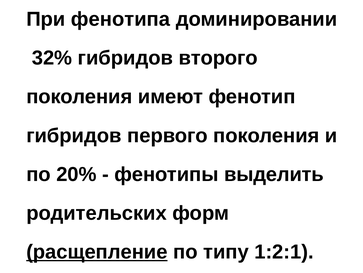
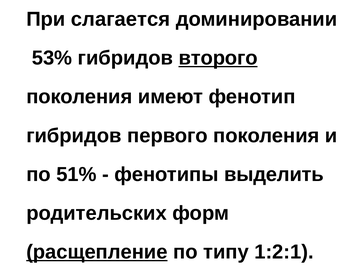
фенотипа: фенотипа -> слагается (121, 19)
32%: 32% -> 53% (52, 58)
второго underline: none -> present (218, 58)
20%: 20% -> 51% (76, 174)
